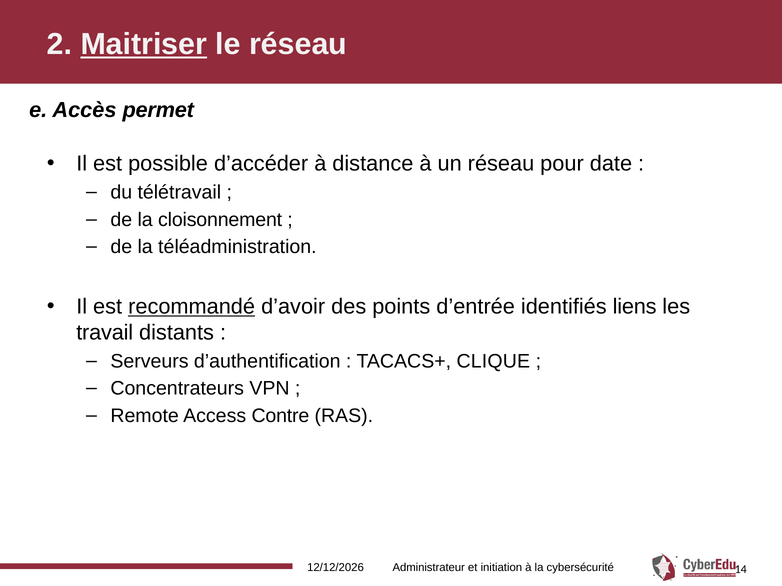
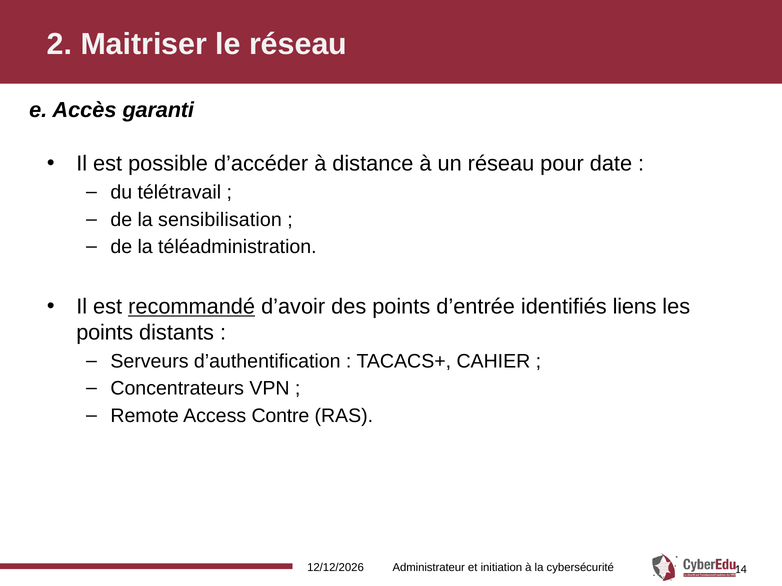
Maitriser underline: present -> none (144, 44)
permet: permet -> garanti (158, 110)
cloisonnement: cloisonnement -> sensibilisation (220, 220)
travail: travail -> points (105, 333)
CLIQUE: CLIQUE -> CAHIER (493, 361)
